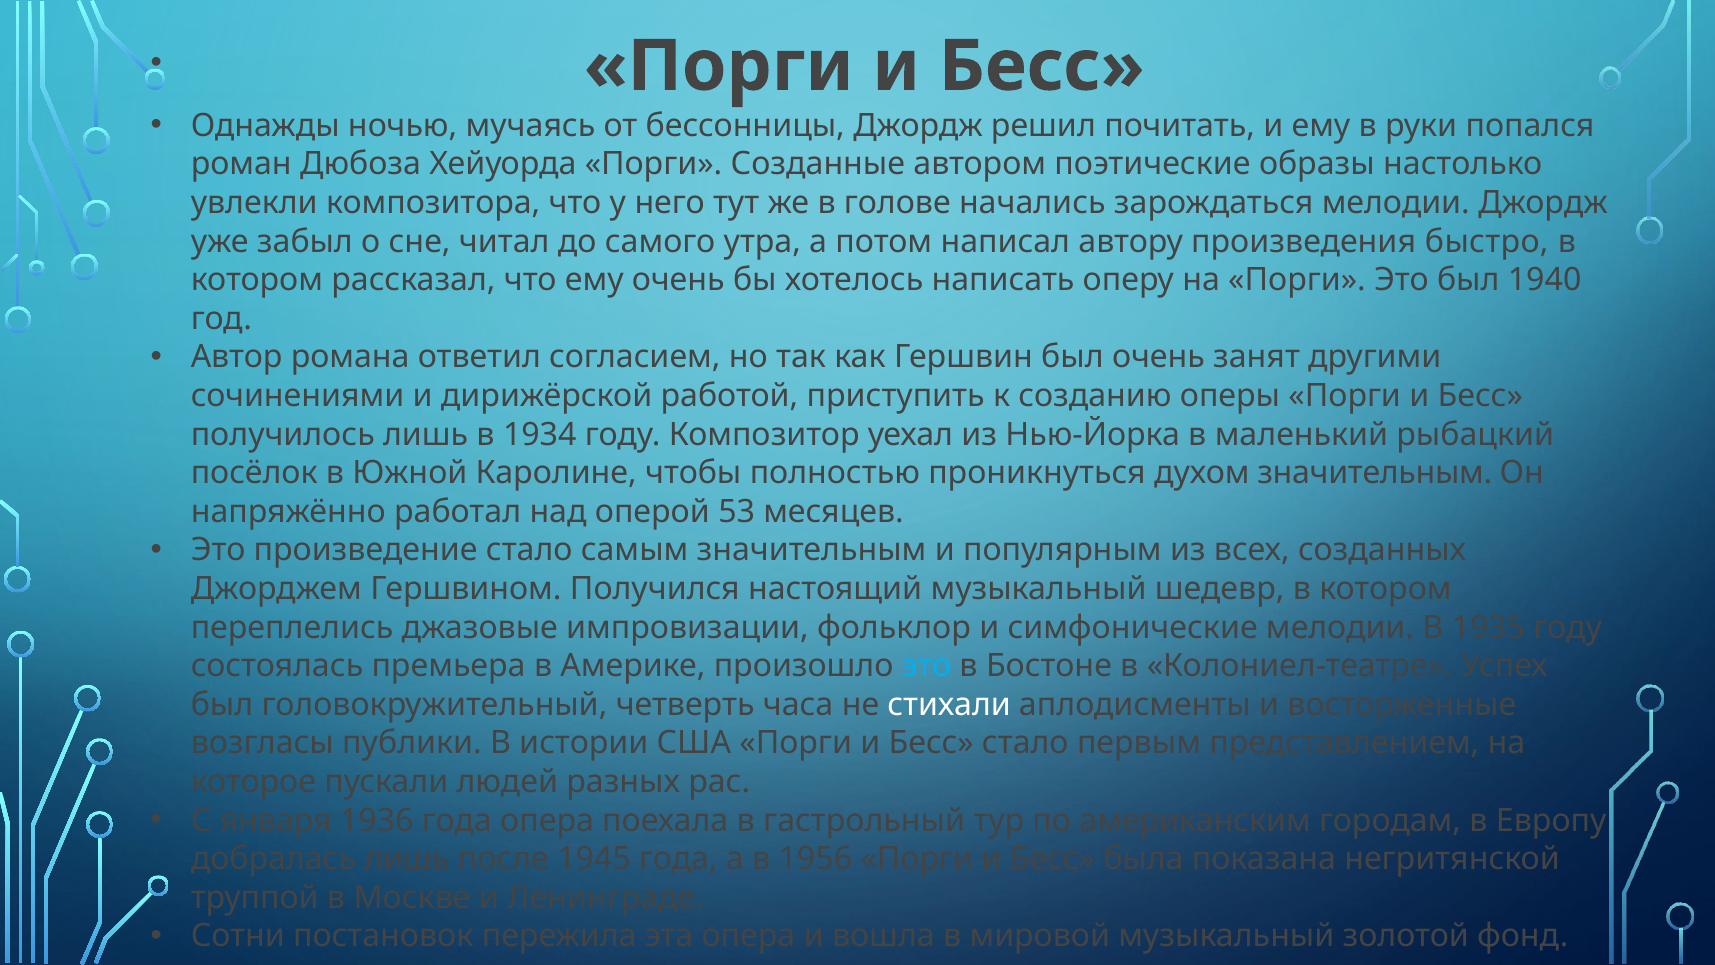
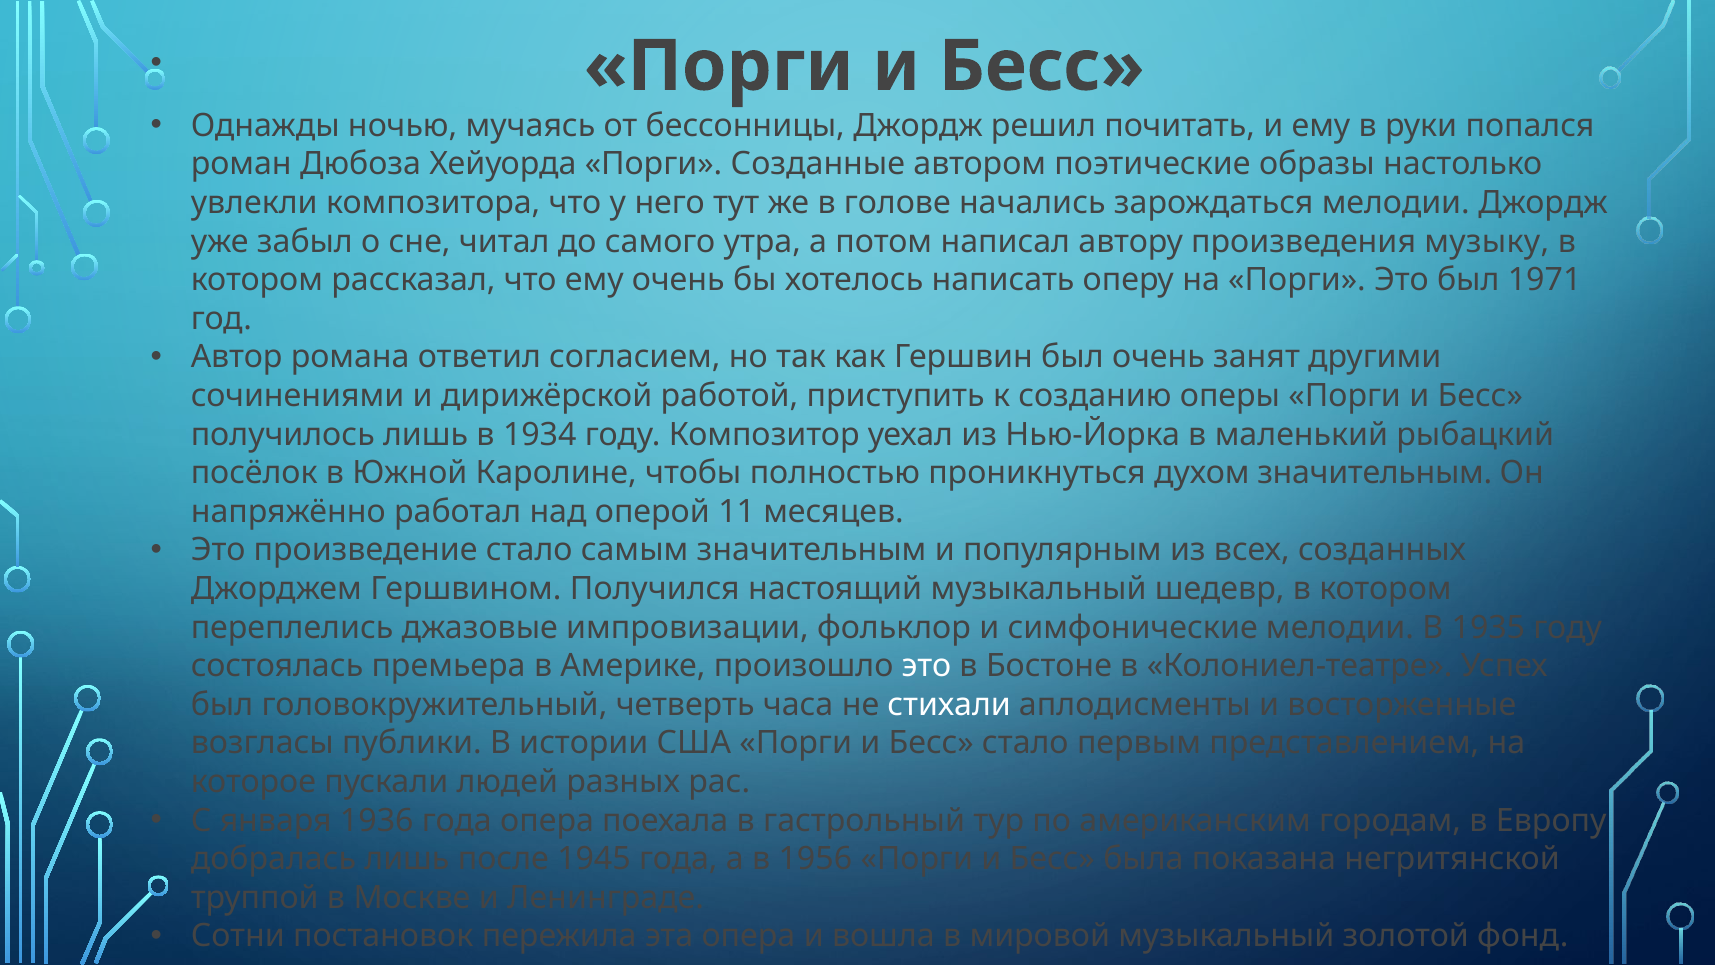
быстро: быстро -> музыку (1487, 241)
1940: 1940 -> 1971 (1545, 280)
53: 53 -> 11 (737, 512)
это colour: light blue -> white (927, 666)
